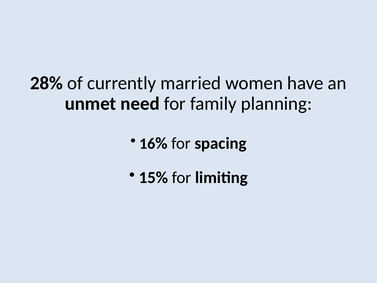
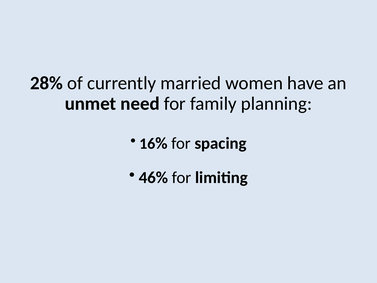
15%: 15% -> 46% (153, 177)
